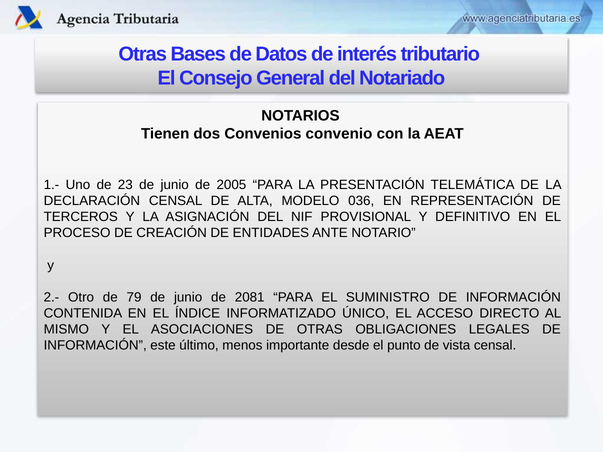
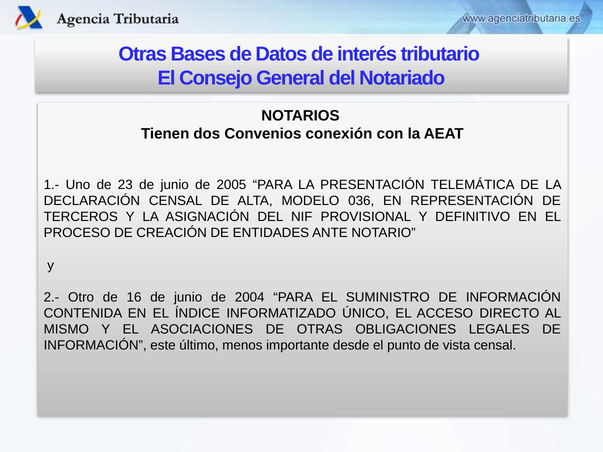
convenio: convenio -> conexión (339, 134)
79: 79 -> 16 (134, 297)
2081: 2081 -> 2004 (250, 297)
